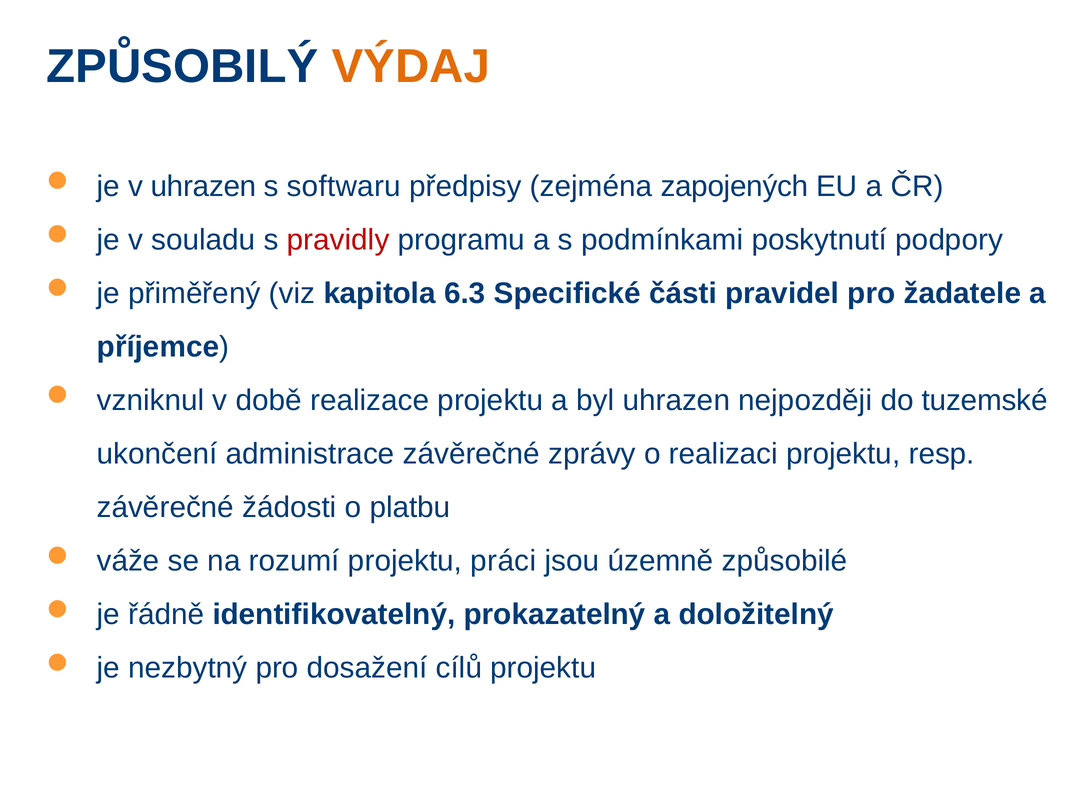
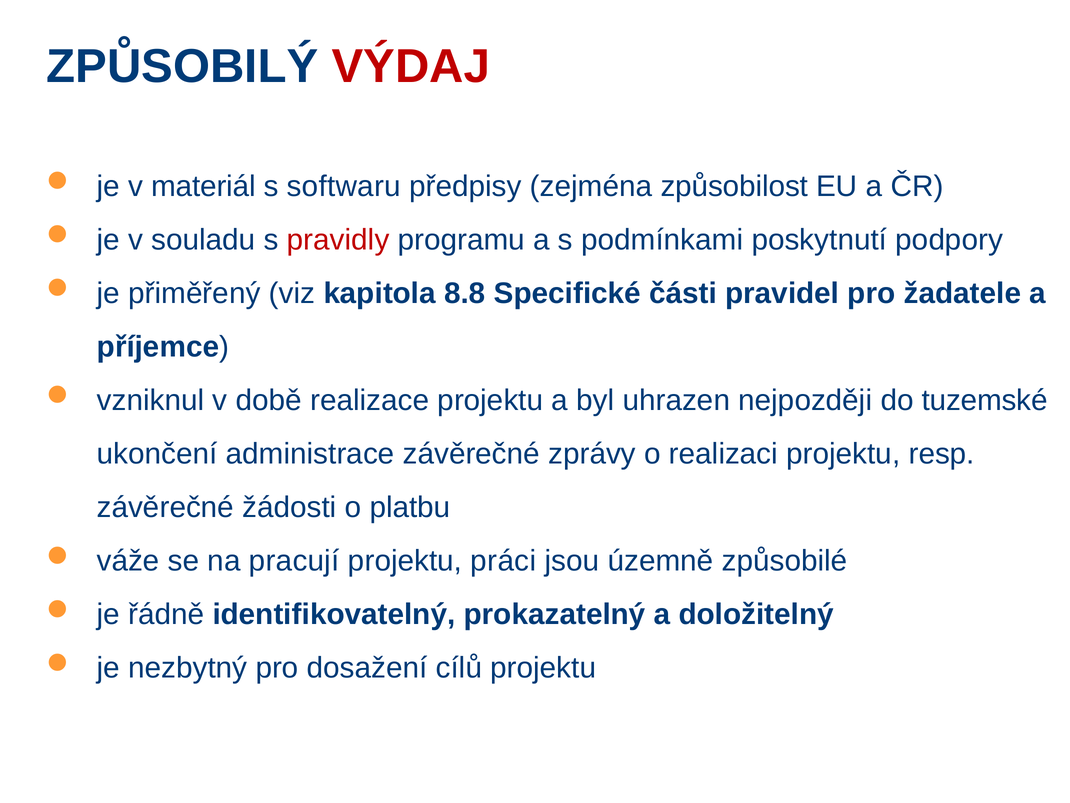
VÝDAJ colour: orange -> red (411, 66)
v uhrazen: uhrazen -> materiál (204, 186)
zapojených: zapojených -> způsobilost (734, 186)
6.3: 6.3 -> 8.8 (465, 293)
rozumí: rozumí -> pracují (294, 561)
